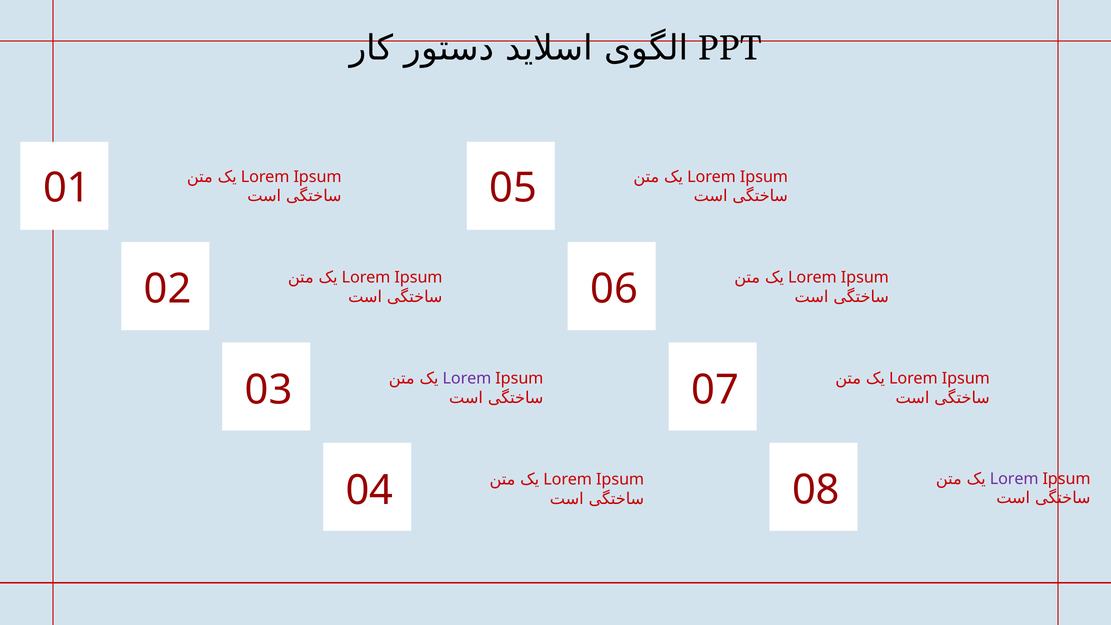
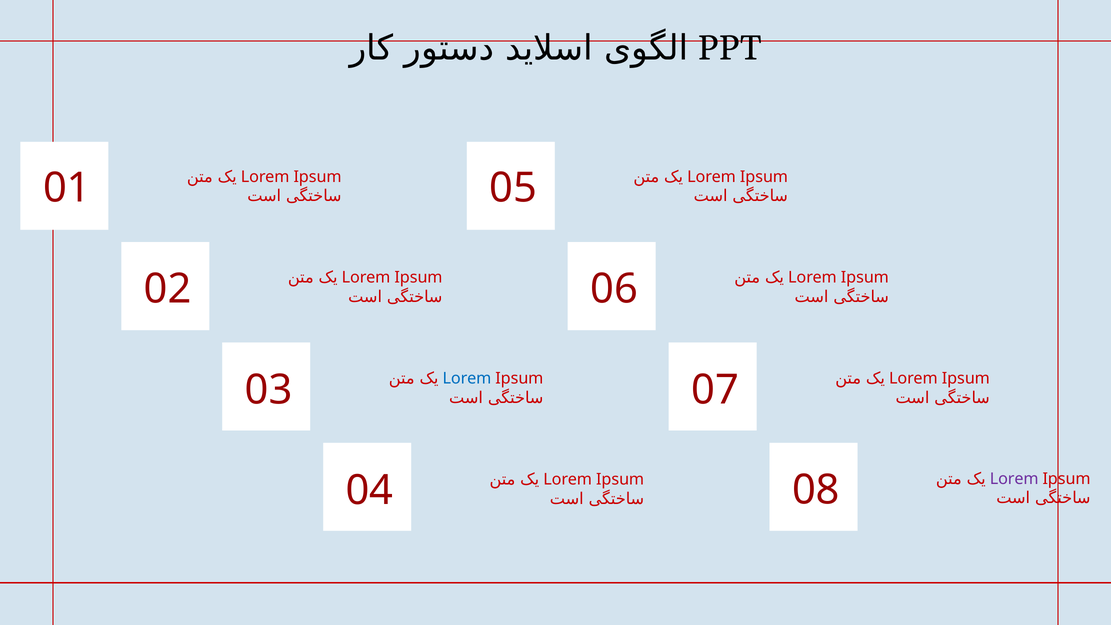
Lorem colour: purple -> blue (467, 378)
